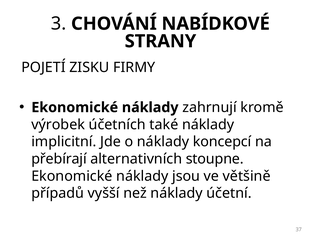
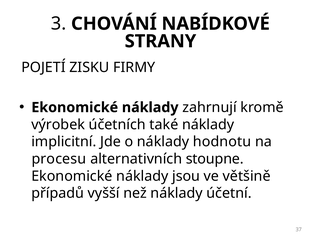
koncepcí: koncepcí -> hodnotu (222, 142)
přebírají: přebírají -> procesu (59, 159)
